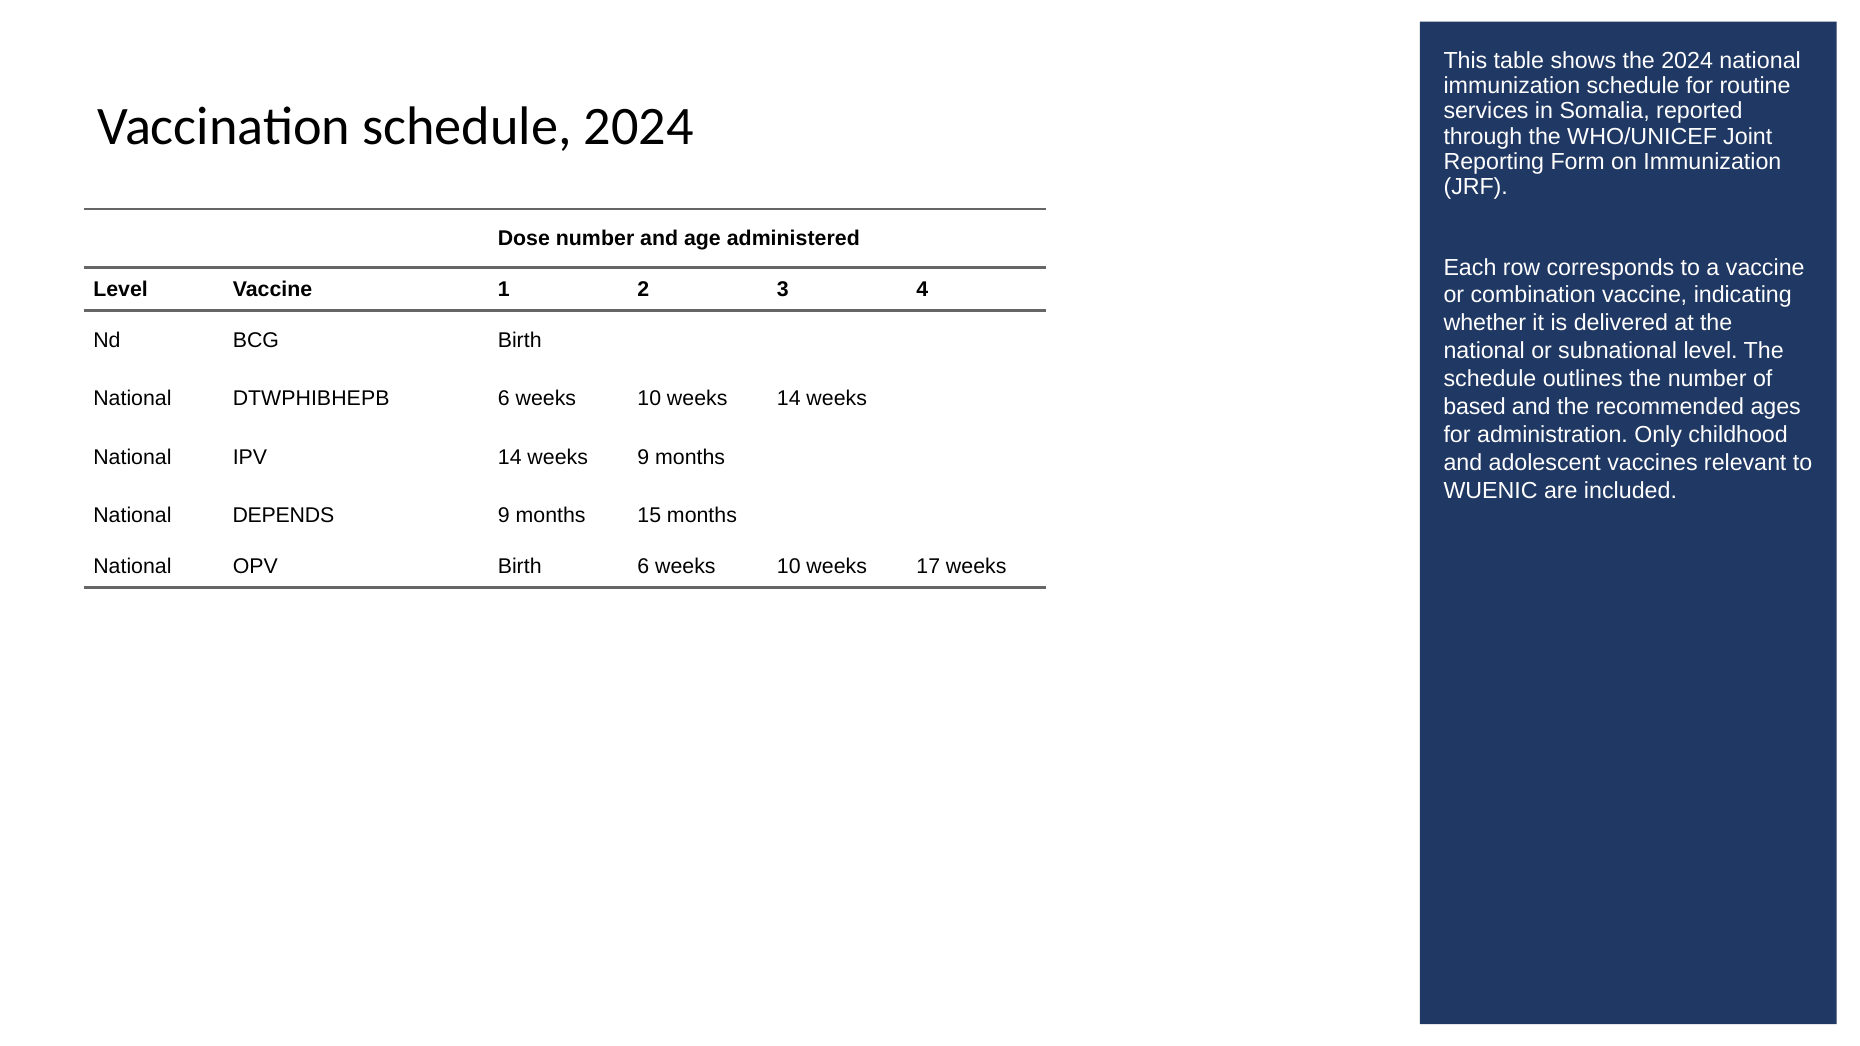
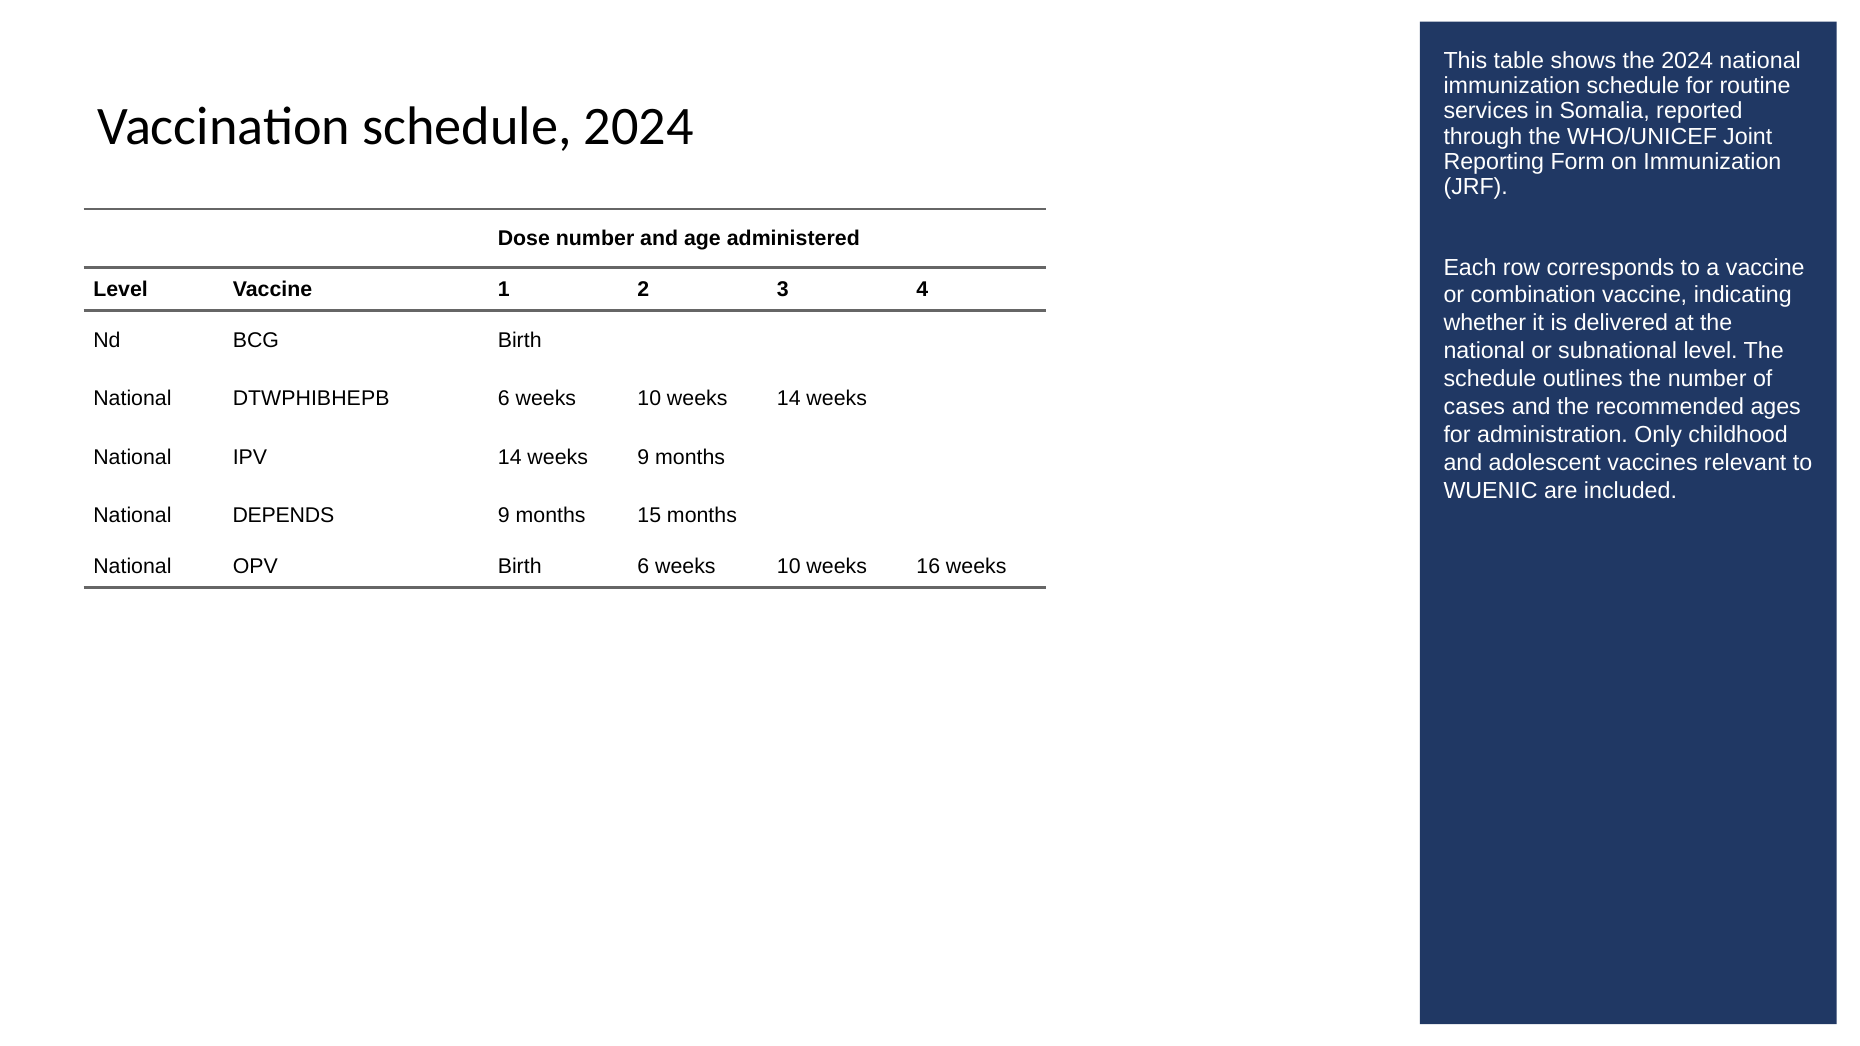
based: based -> cases (1474, 407)
17: 17 -> 16 (928, 566)
